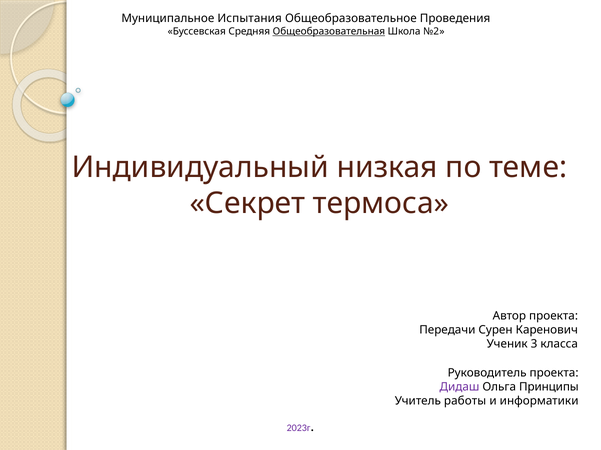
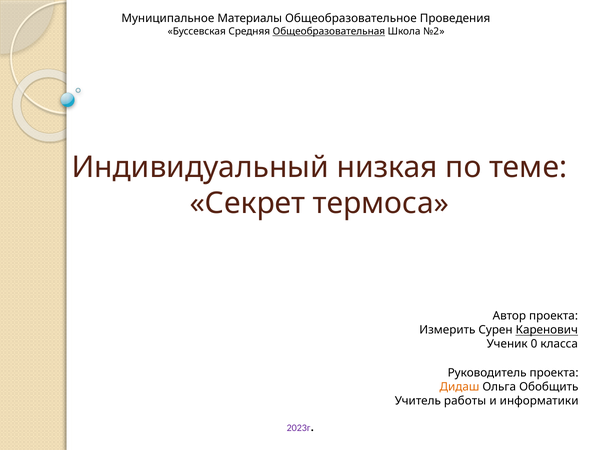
Испытания: Испытания -> Материалы (250, 18)
Передачи: Передачи -> Измерить (447, 331)
Каренович underline: none -> present (547, 331)
3: 3 -> 0 (534, 345)
Дидаш colour: purple -> orange (459, 387)
Принципы: Принципы -> Обобщить (549, 387)
